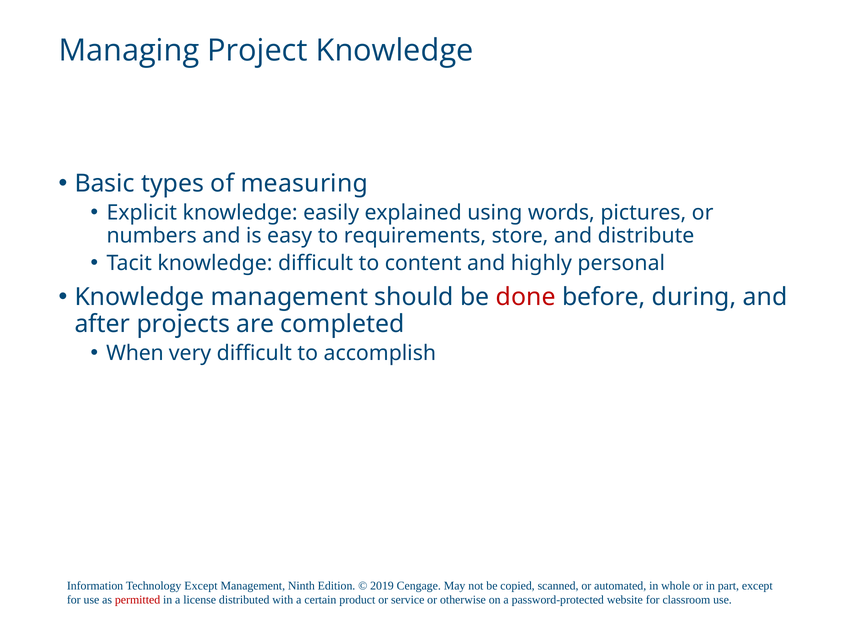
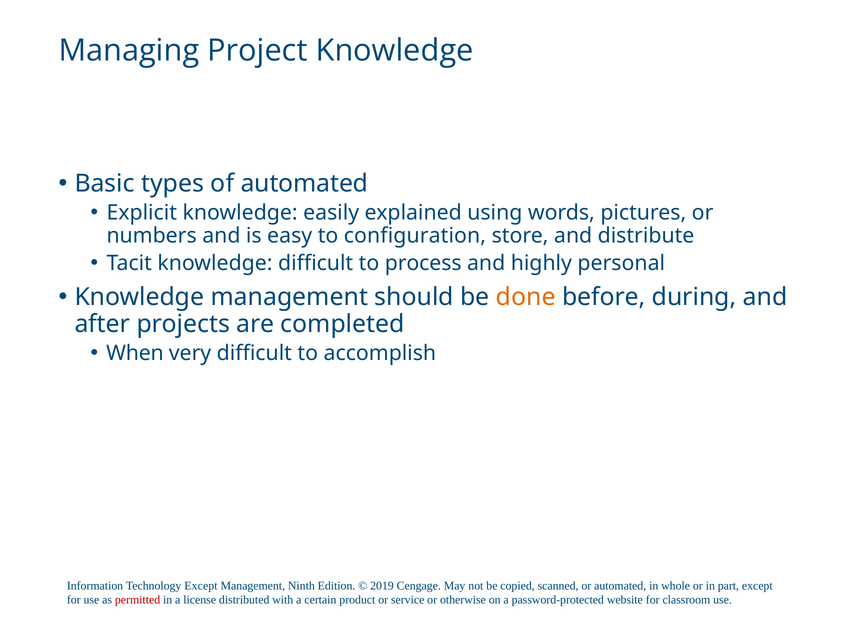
of measuring: measuring -> automated (304, 183)
requirements: requirements -> configuration (415, 236)
content: content -> process (423, 263)
done colour: red -> orange (526, 297)
